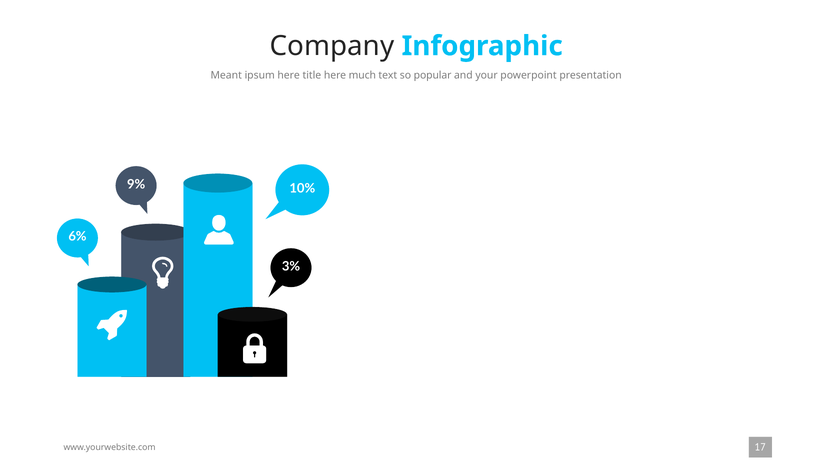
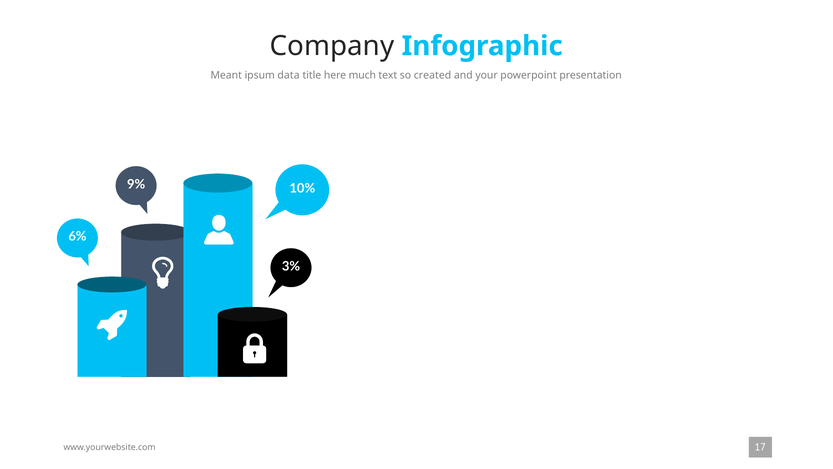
ipsum here: here -> data (289, 75)
popular: popular -> created (433, 75)
